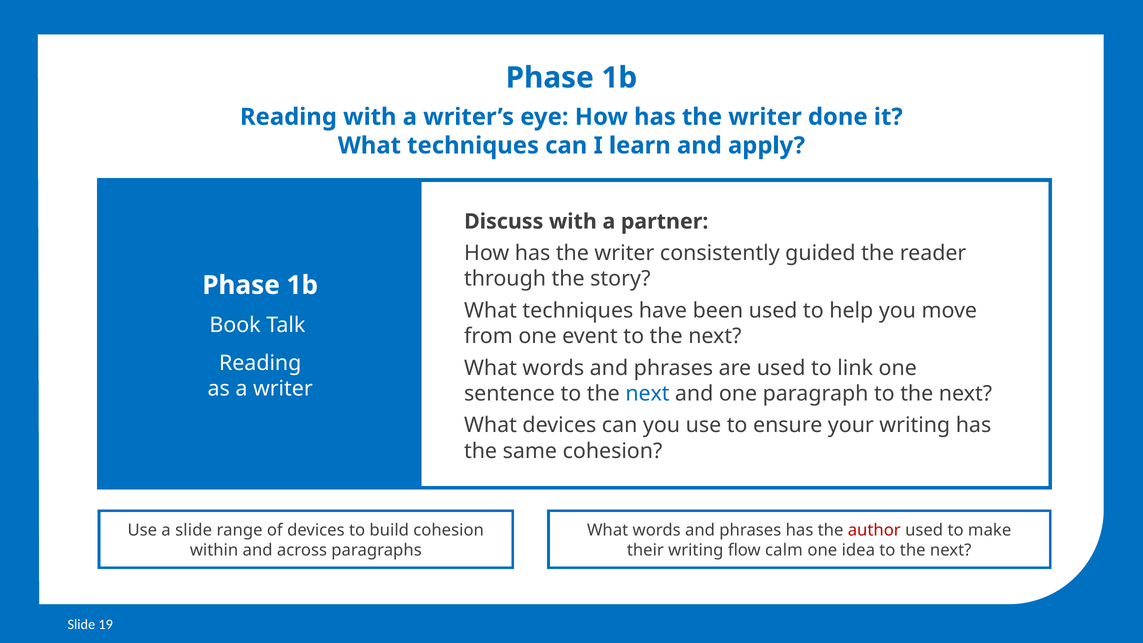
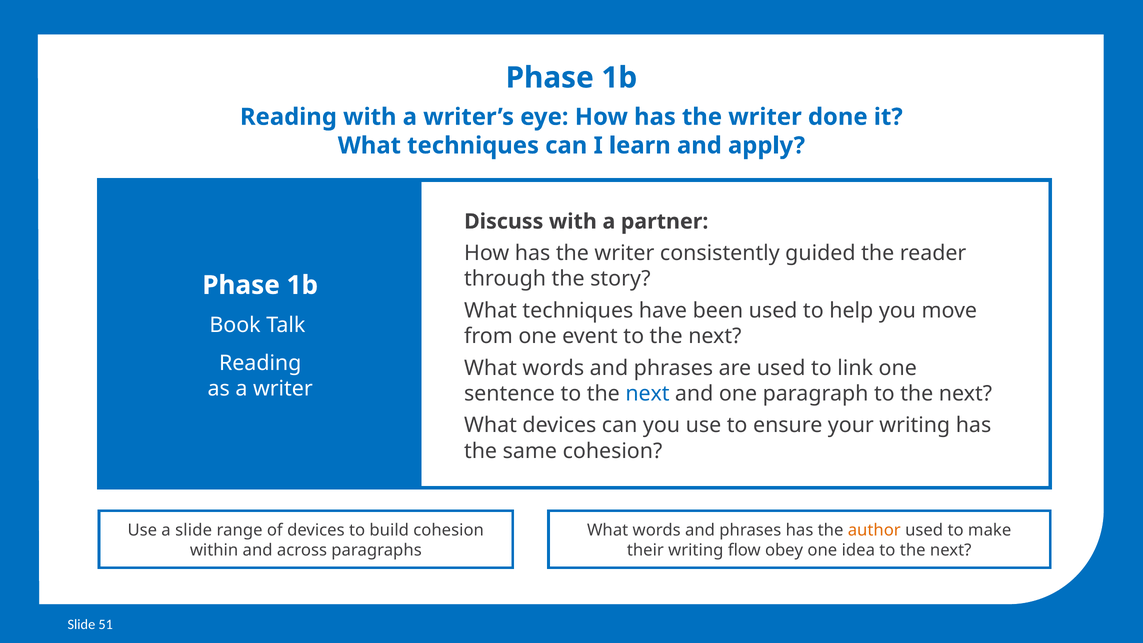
author colour: red -> orange (874, 530)
calm: calm -> obey (784, 550)
19: 19 -> 51 (106, 625)
